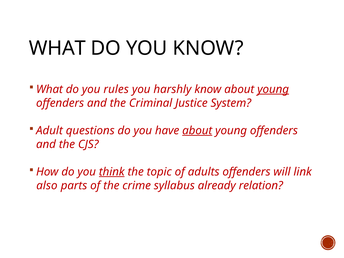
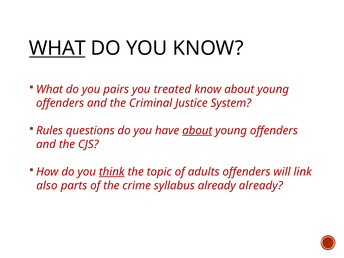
WHAT underline: none -> present (57, 48)
rules: rules -> pairs (116, 89)
harshly: harshly -> treated (172, 89)
young underline: present -> none (273, 89)
Adult: Adult -> Rules (50, 130)
already relation: relation -> already (261, 186)
